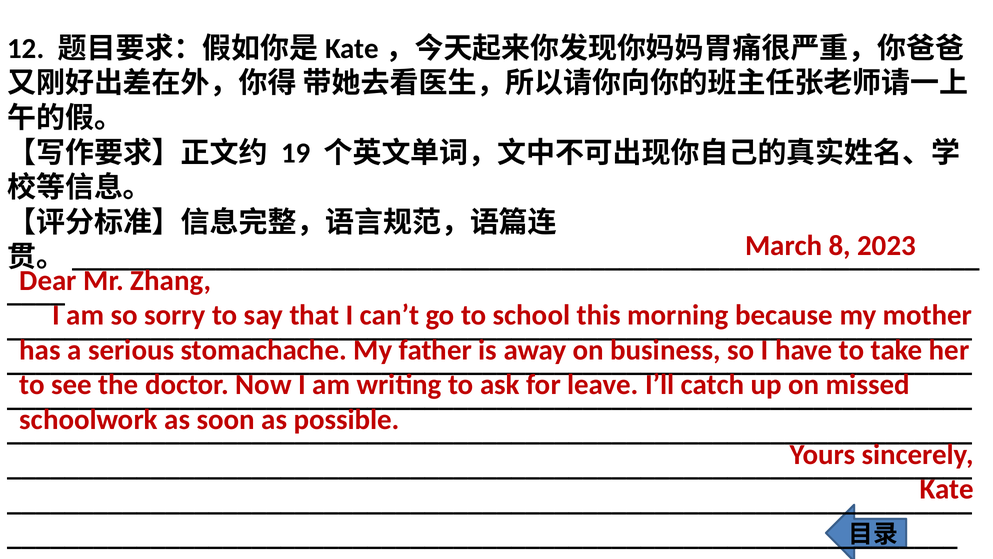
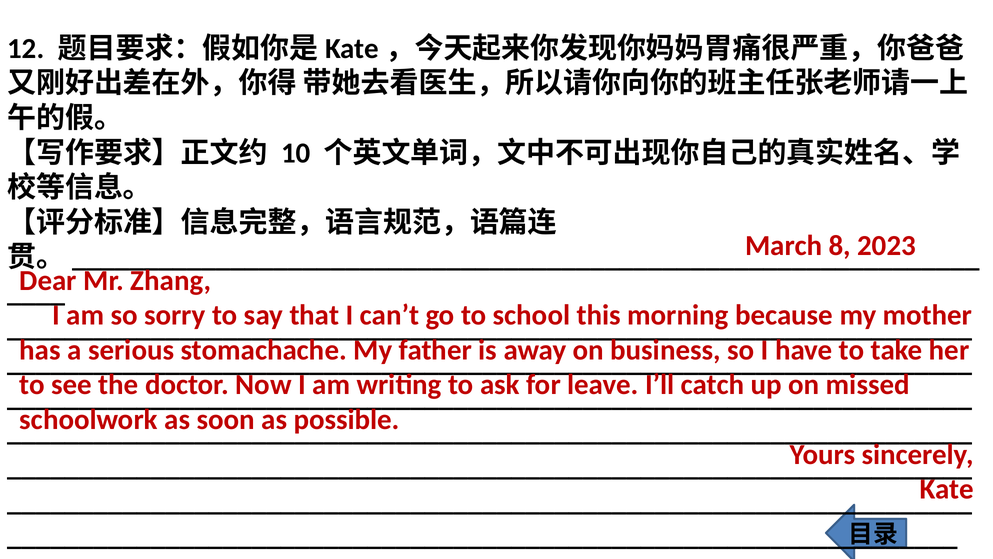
19: 19 -> 10 (296, 153)
